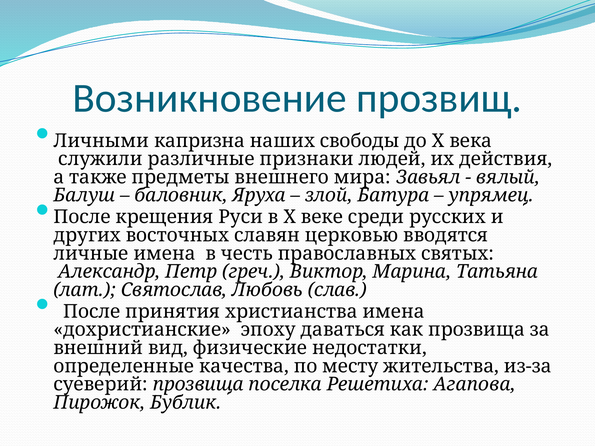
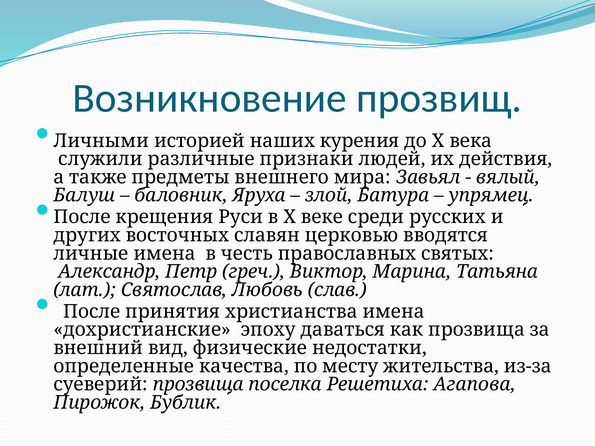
капризна: капризна -> историей (199, 141)
свободы: свободы -> курения (360, 141)
